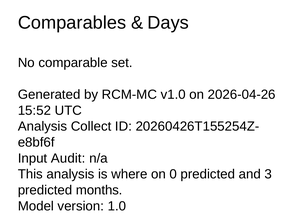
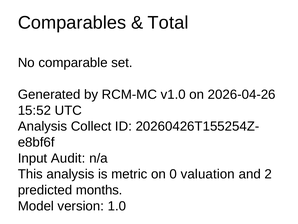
Days: Days -> Total (168, 23)
where: where -> metric (129, 174)
0 predicted: predicted -> valuation (208, 174)
3: 3 -> 2 (268, 174)
